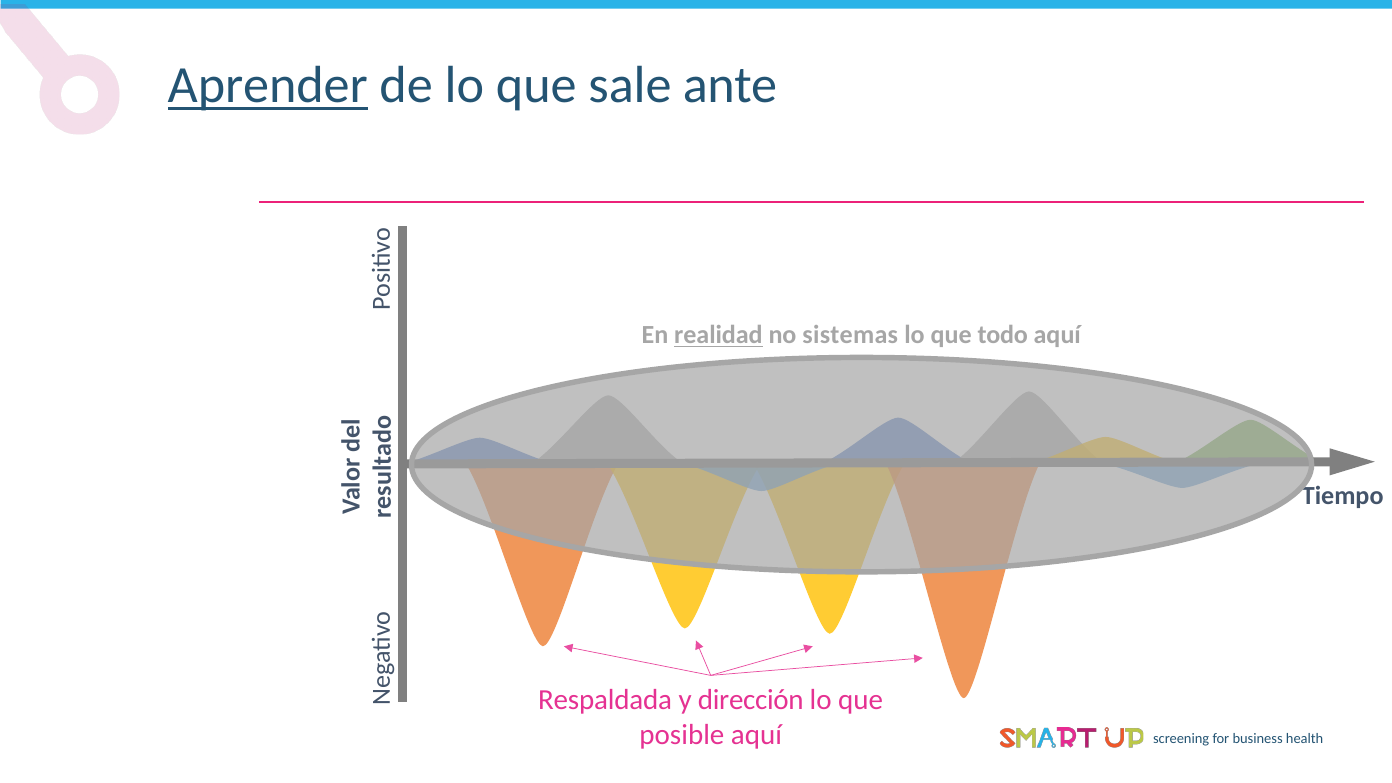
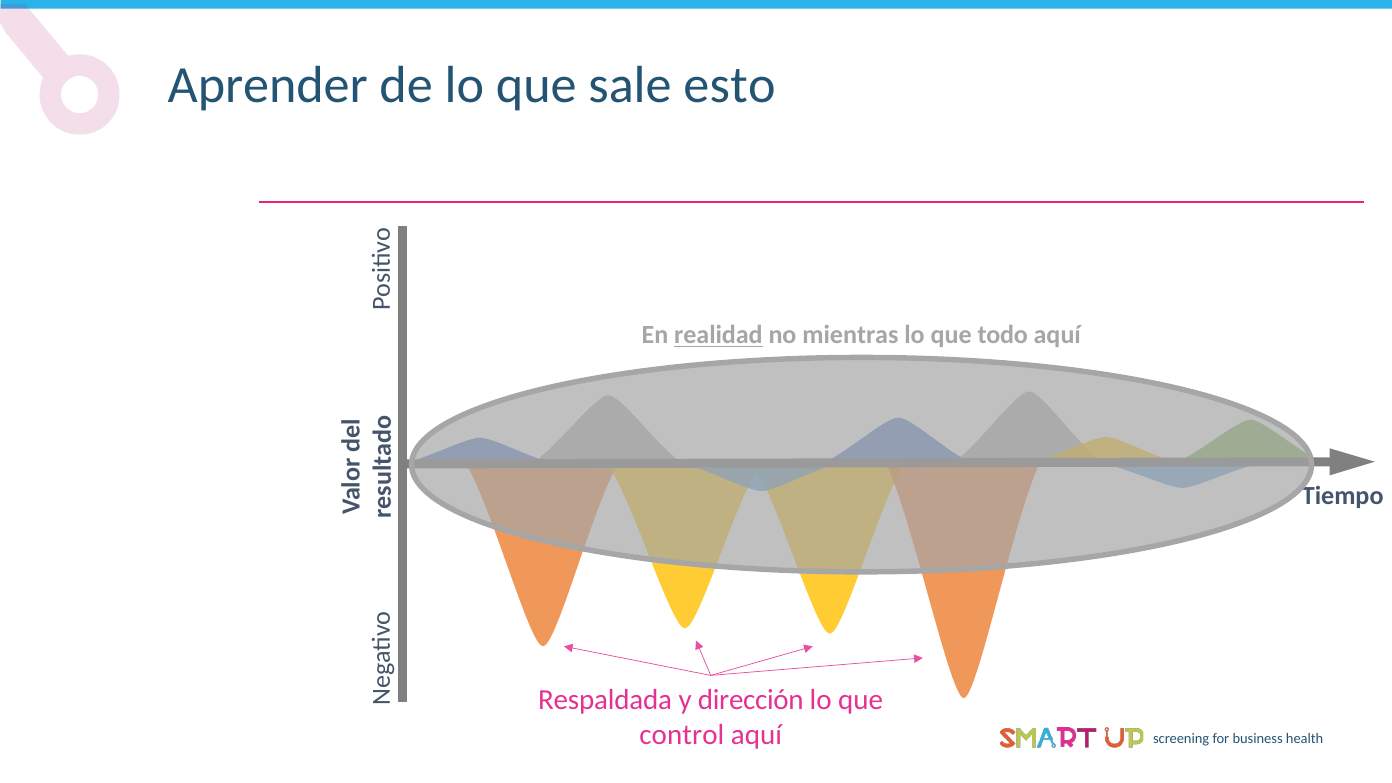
Aprender underline: present -> none (268, 86)
ante: ante -> esto (730, 86)
sistemas: sistemas -> mientras (850, 335)
posible: posible -> control (682, 735)
